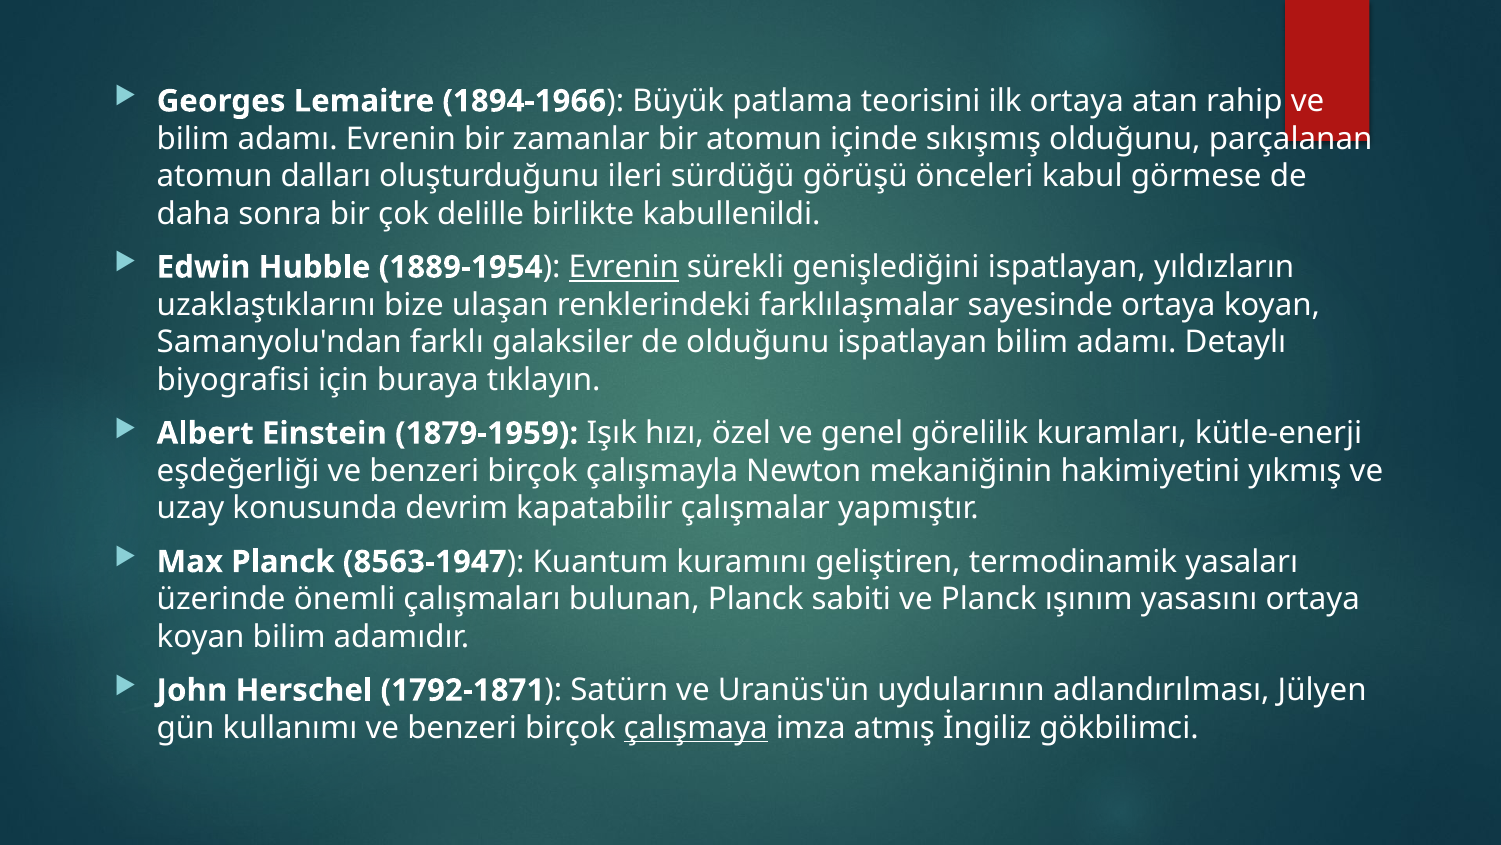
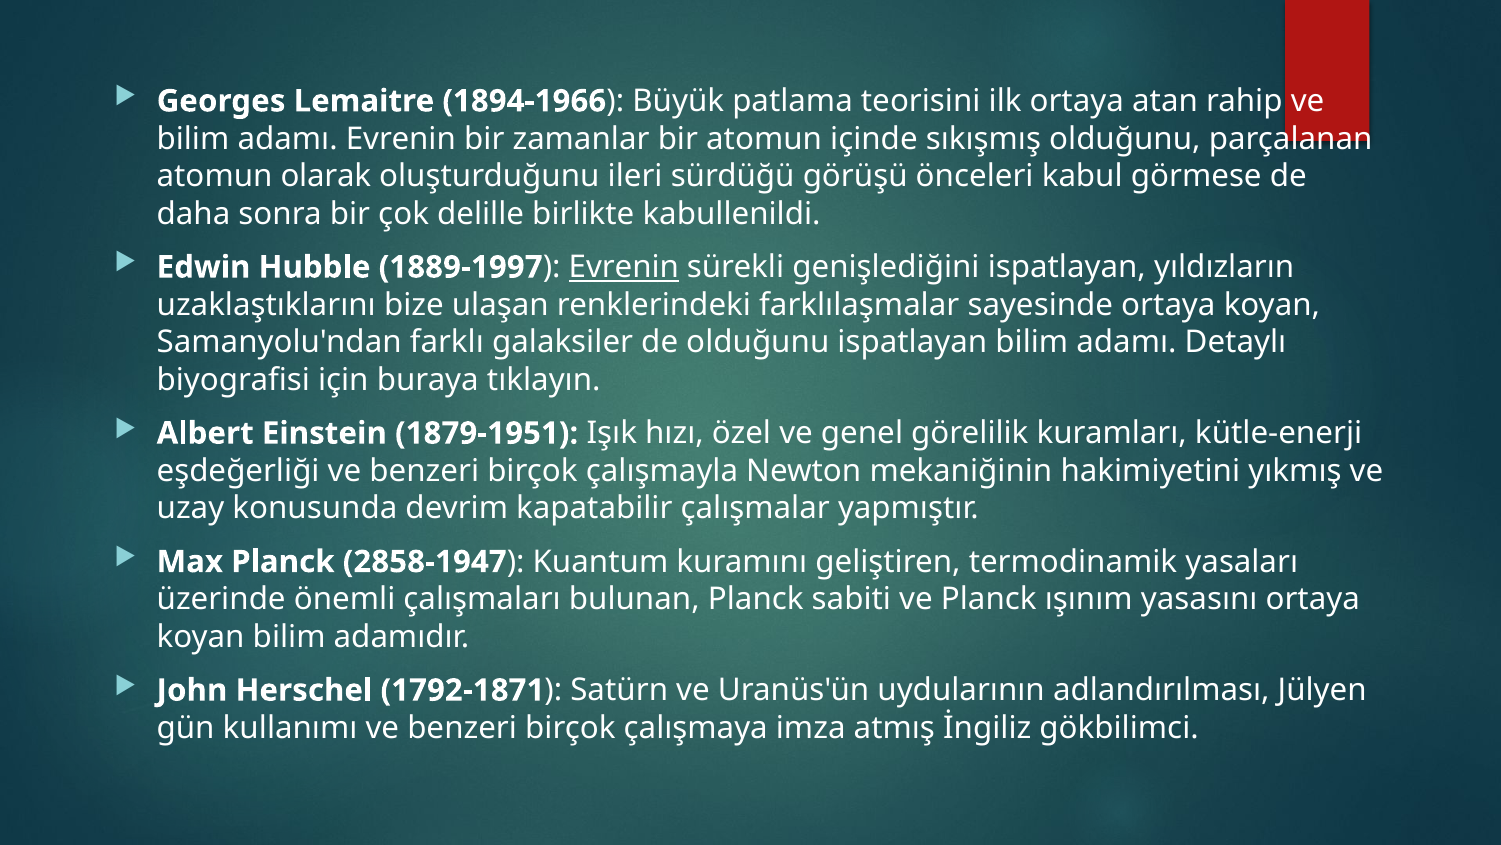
dalları: dalları -> olarak (326, 176)
1889-1954: 1889-1954 -> 1889-1997 (461, 267)
1879-1959: 1879-1959 -> 1879-1951 (487, 433)
8563-1947: 8563-1947 -> 2858-1947 (425, 561)
çalışmaya underline: present -> none (696, 727)
